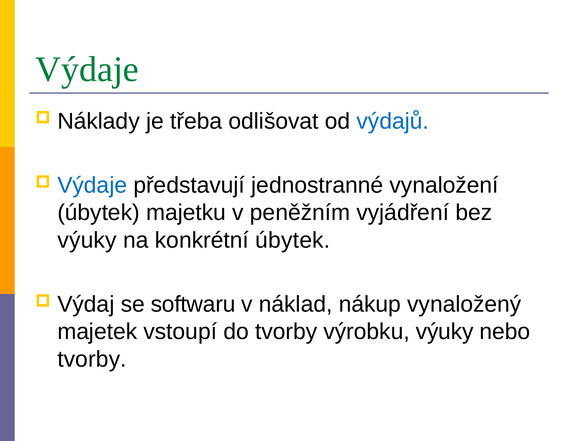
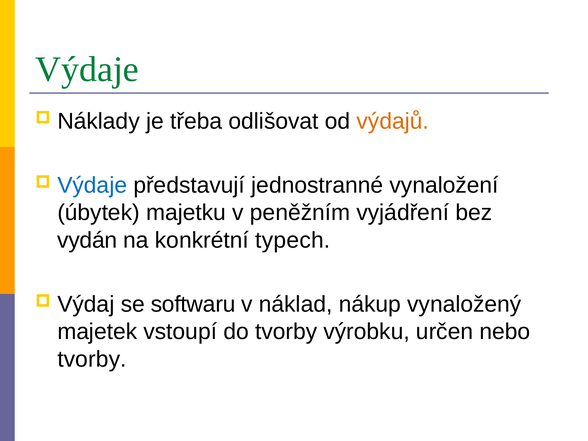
výdajů colour: blue -> orange (393, 121)
výuky: výuky -> vydán (87, 240)
konkrétní úbytek: úbytek -> typech (293, 240)
výrobku výuky: výuky -> určen (445, 332)
